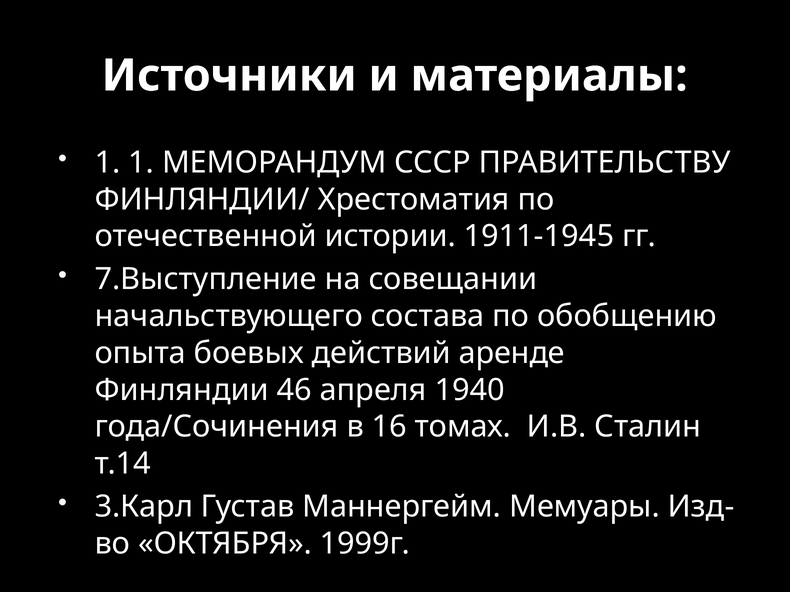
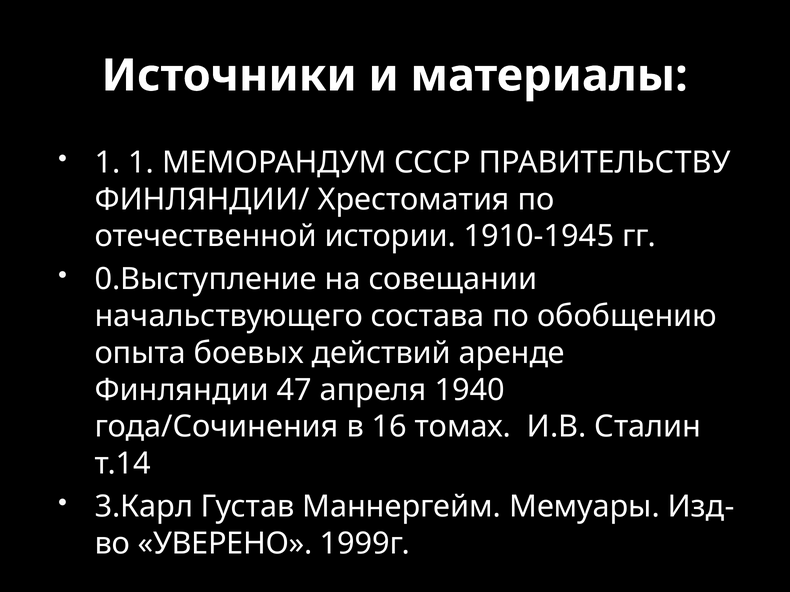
1911-1945: 1911-1945 -> 1910-1945 (539, 237)
7.Выступление: 7.Выступление -> 0.Выступление (206, 280)
46: 46 -> 47 (294, 390)
ОКТЯБРЯ: ОКТЯБРЯ -> УВЕРЕНО (225, 544)
